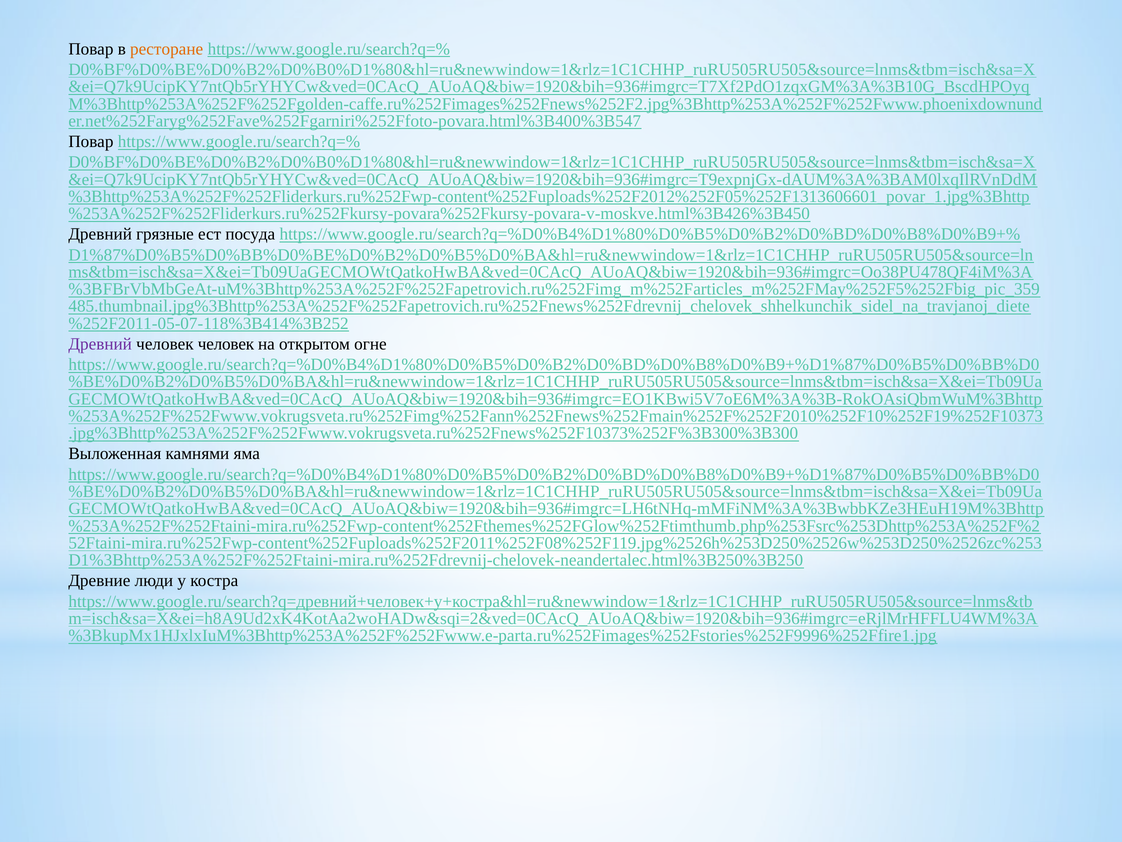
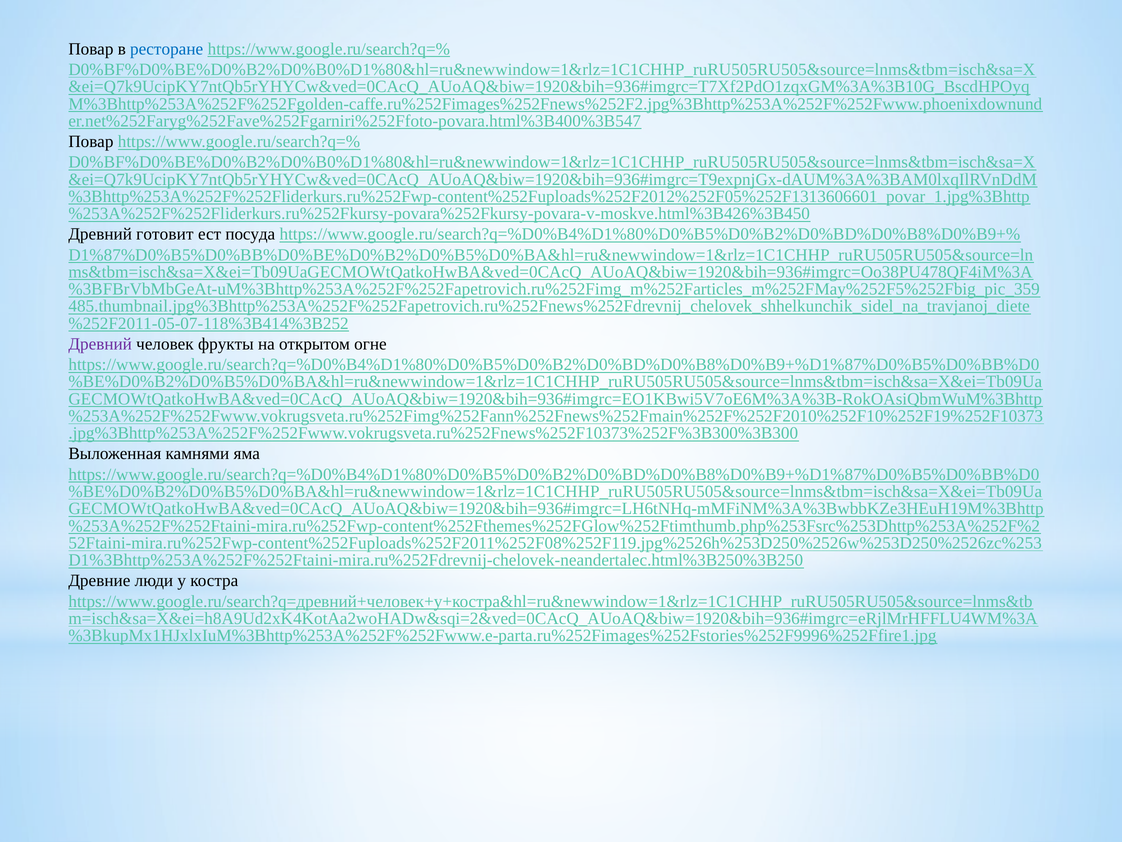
ресторане colour: orange -> blue (167, 49)
грязные: грязные -> готовит (165, 234)
человек человек: человек -> фрукты (226, 344)
